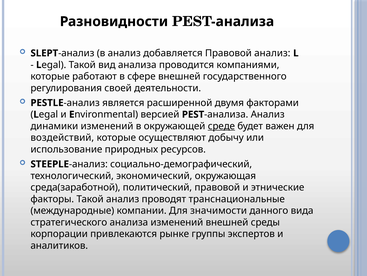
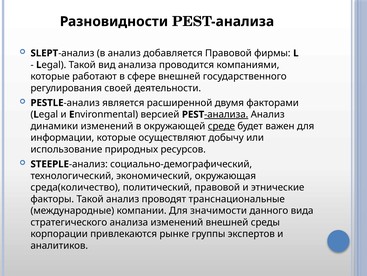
Правовой анализ: анализ -> фирмы (272, 53)
анализа underline: none -> present (226, 114)
воздействий: воздействий -> информации (62, 137)
среда(заработной: среда(заработной -> среда(количество (75, 187)
